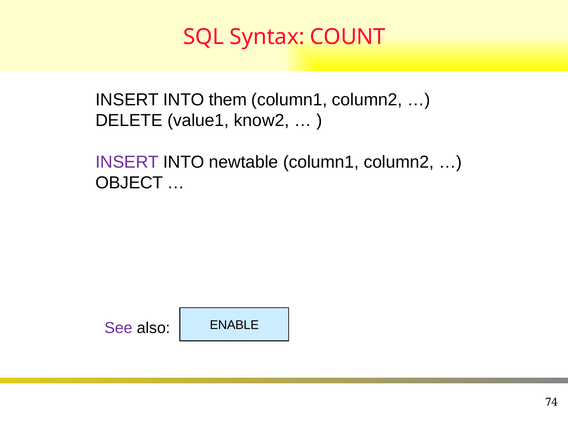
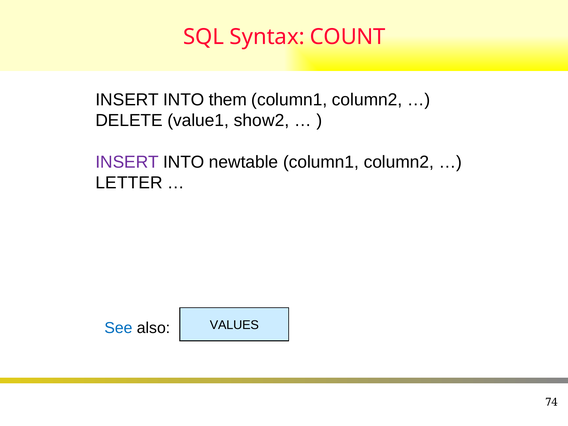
know2: know2 -> show2 (261, 120)
OBJECT: OBJECT -> LETTER (129, 183)
See colour: purple -> blue (118, 328)
ENABLE: ENABLE -> VALUES (234, 325)
